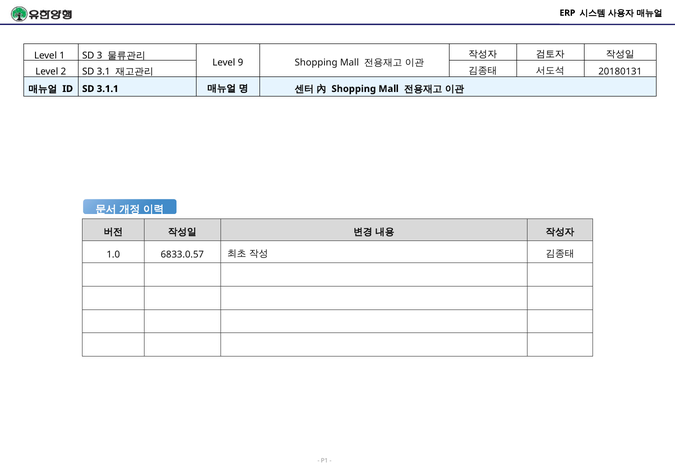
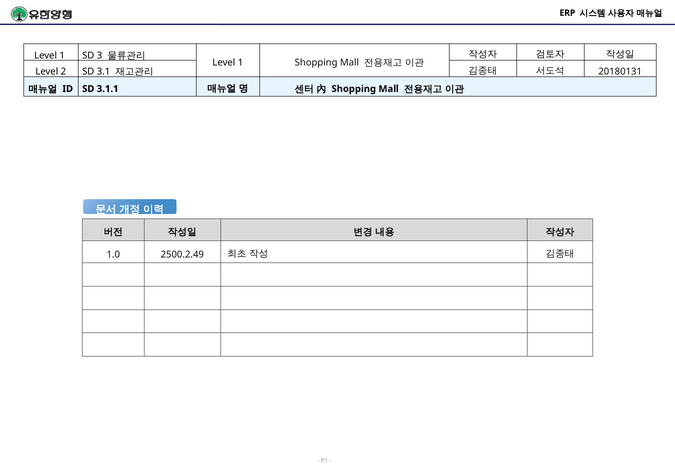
9: 9 -> 1 (241, 63)
6833.0.57: 6833.0.57 -> 2500.2.49 (182, 255)
